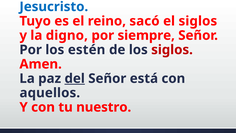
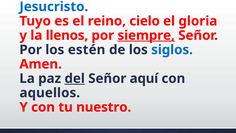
sacó: sacó -> cielo (145, 21)
el siglos: siglos -> gloria (198, 21)
digno: digno -> llenos (67, 35)
siempre underline: none -> present (146, 35)
siglos colour: red -> blue (172, 50)
está: está -> aquí (144, 78)
